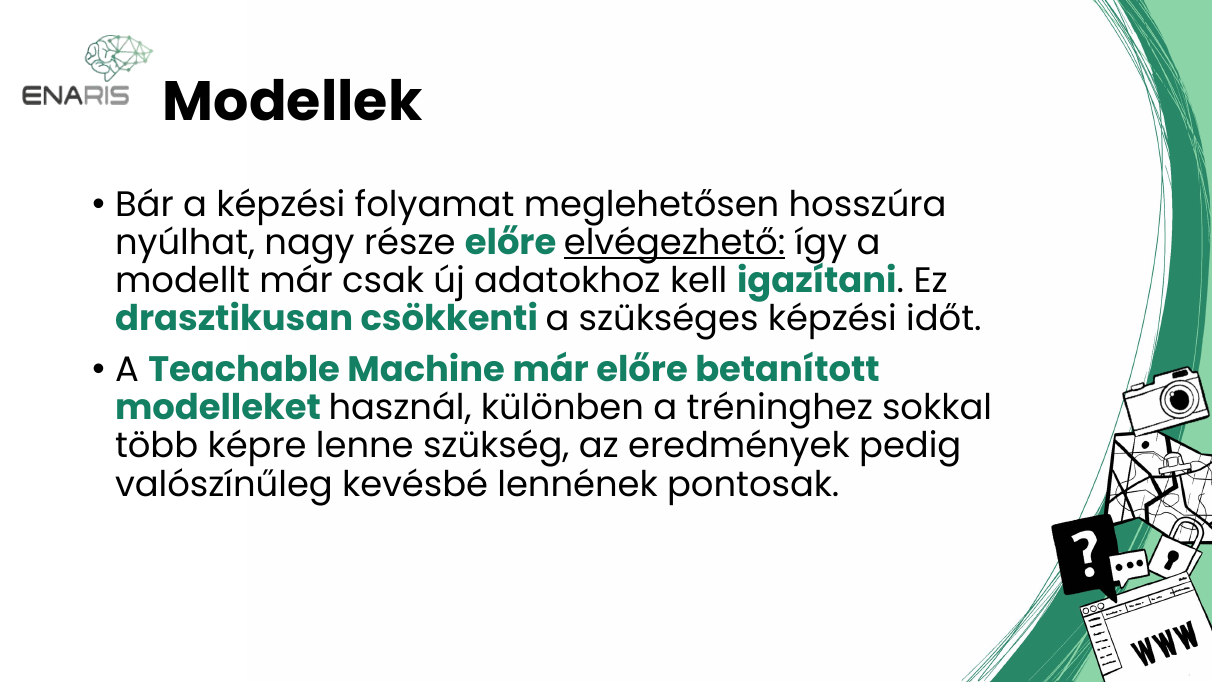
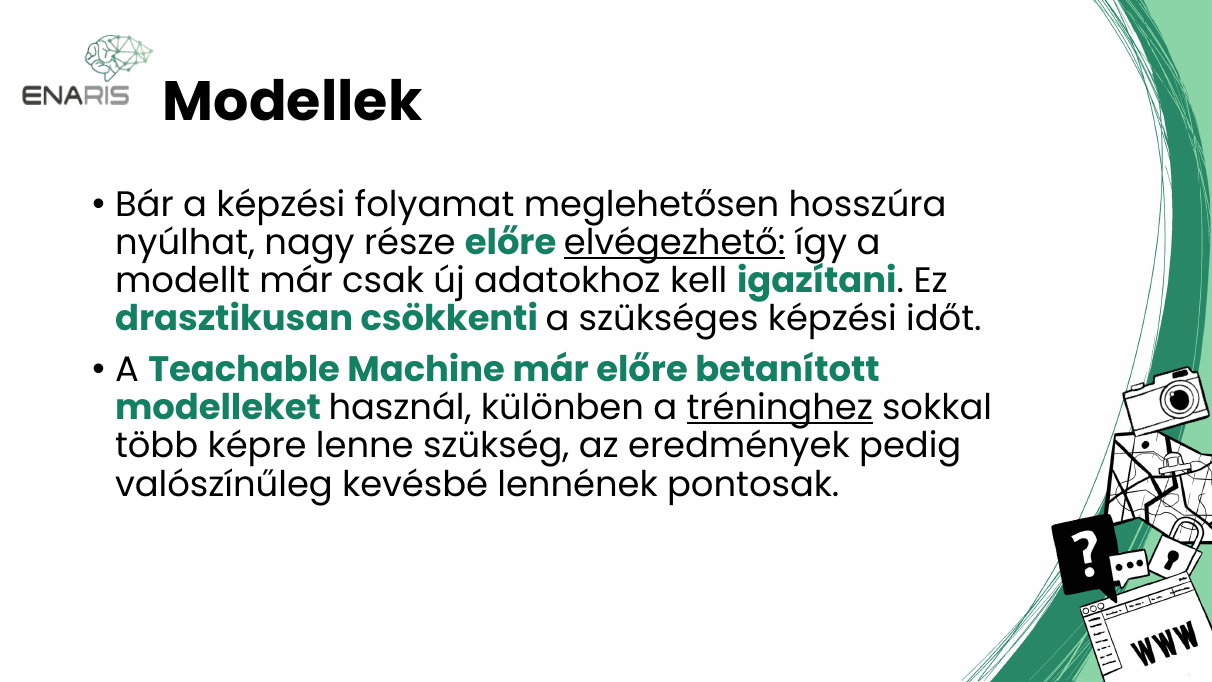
tréninghez underline: none -> present (780, 408)
